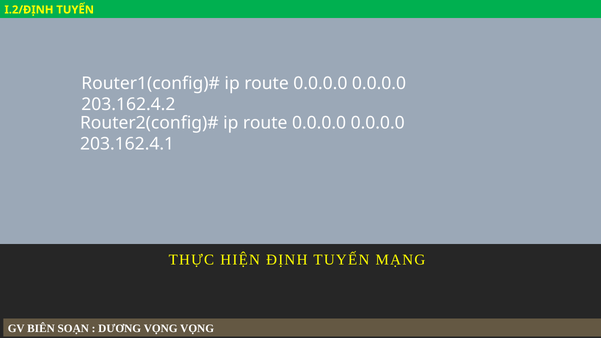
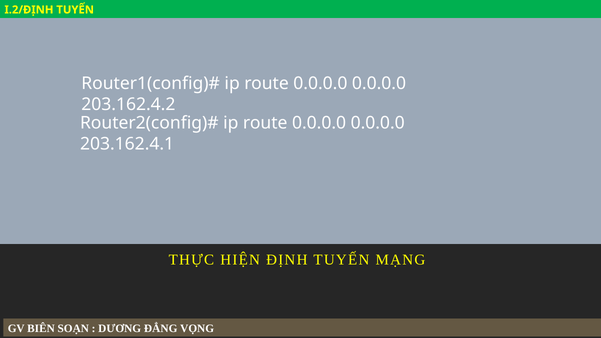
DƯƠNG VỌNG: VỌNG -> ĐẲNG (161, 328)
